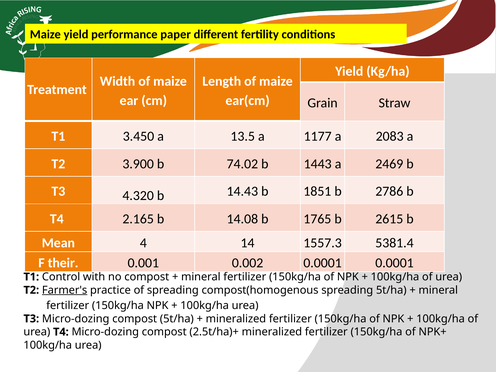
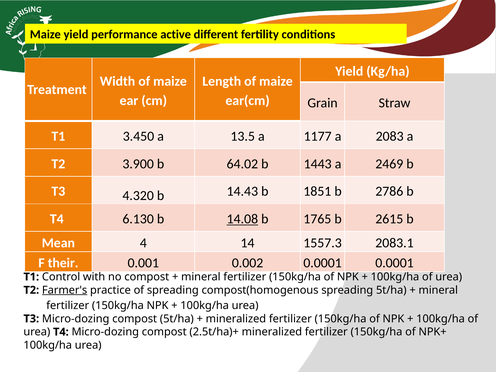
paper: paper -> active (176, 35)
74.02: 74.02 -> 64.02 (242, 164)
2.165: 2.165 -> 6.130 (138, 219)
14.08 underline: none -> present (242, 219)
5381.4: 5381.4 -> 2083.1 (394, 243)
